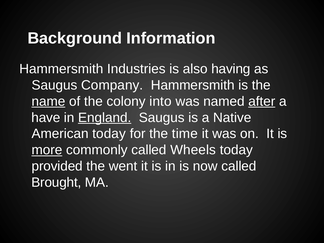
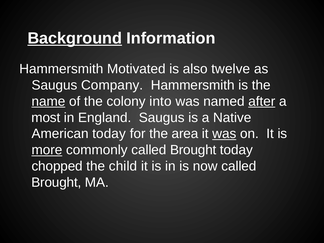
Background underline: none -> present (75, 38)
Industries: Industries -> Motivated (136, 69)
having: having -> twelve (231, 69)
have: have -> most (46, 118)
England underline: present -> none (105, 118)
time: time -> area (185, 134)
was underline: none -> present (224, 134)
commonly called Wheels: Wheels -> Brought (193, 150)
provided: provided -> chopped (57, 166)
went: went -> child (123, 166)
